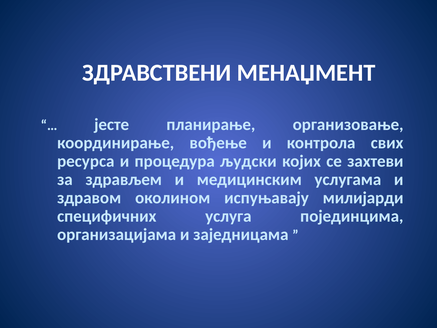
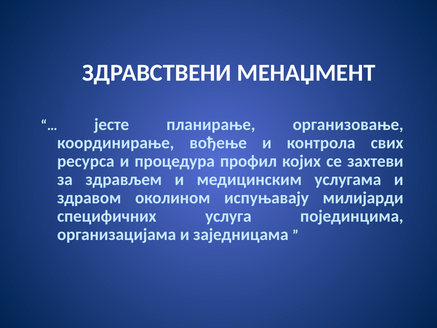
људски: људски -> профил (248, 161)
